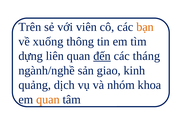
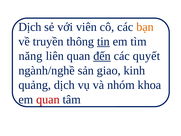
Trên: Trên -> Dịch (30, 27)
xuống: xuống -> truyền (48, 41)
tin underline: none -> present (103, 41)
dựng: dựng -> năng (31, 56)
tháng: tháng -> quyết (146, 56)
quan colour: orange -> red (48, 99)
